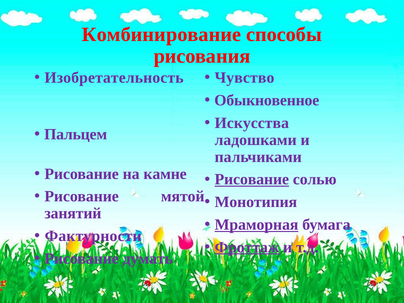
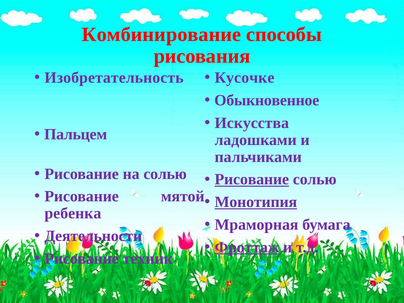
Чувство: Чувство -> Кусочке (245, 78)
на камне: камне -> солью (165, 174)
Монотипия underline: none -> present (256, 202)
занятий: занятий -> ребенка (73, 213)
Мраморная underline: present -> none (257, 225)
Фактурности: Фактурности -> Деятельности (93, 236)
думать: думать -> техник (148, 259)
